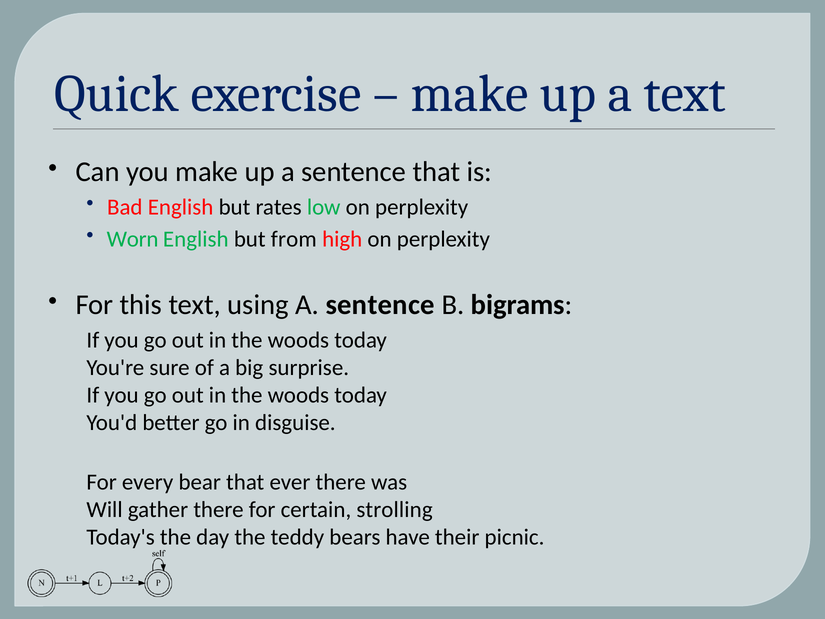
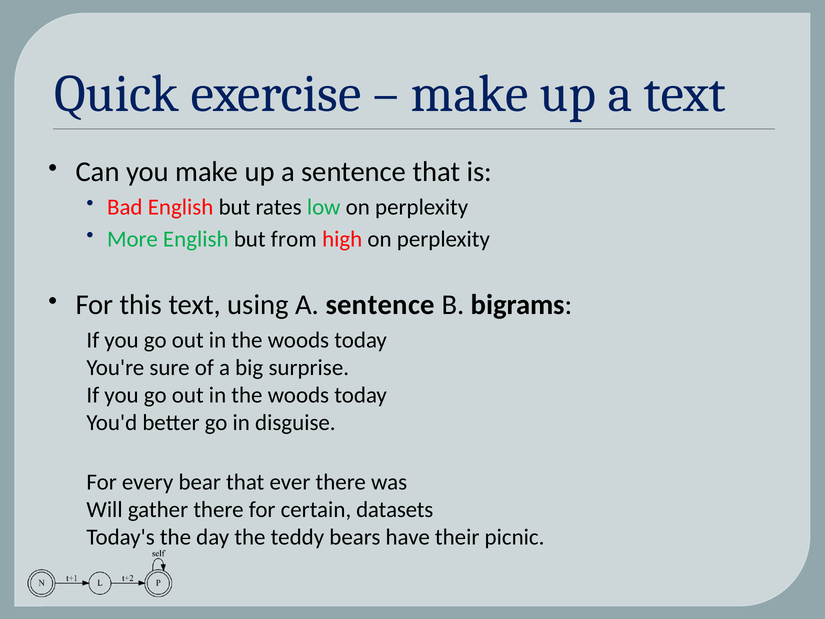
Worn: Worn -> More (133, 239)
strolling: strolling -> datasets (395, 509)
